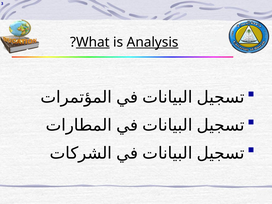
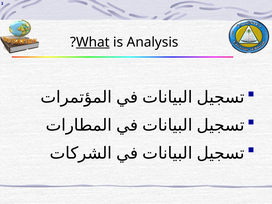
Analysis underline: present -> none (153, 42)
